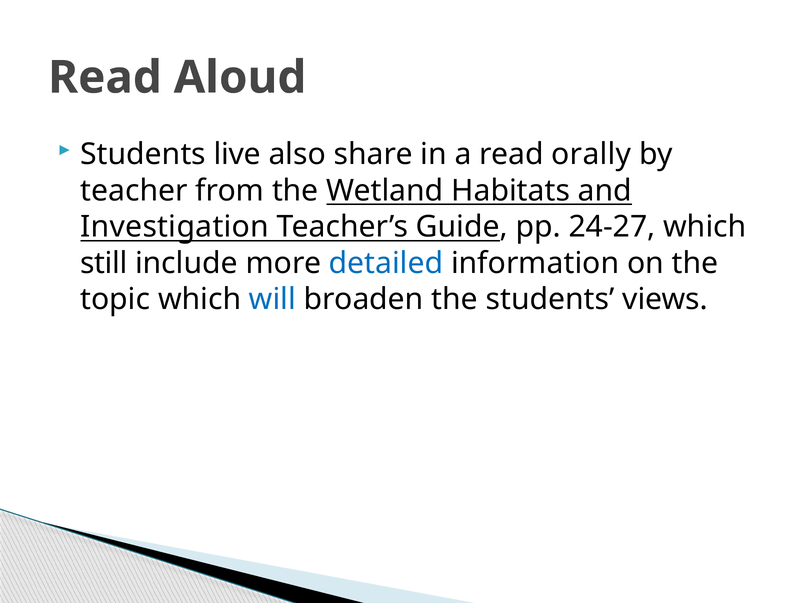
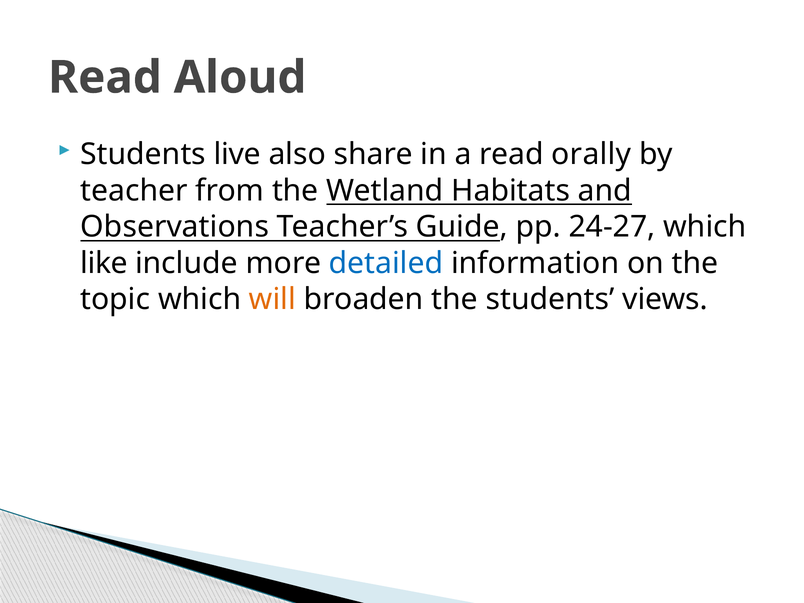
Investigation: Investigation -> Observations (175, 227)
still: still -> like (104, 263)
will colour: blue -> orange (273, 299)
